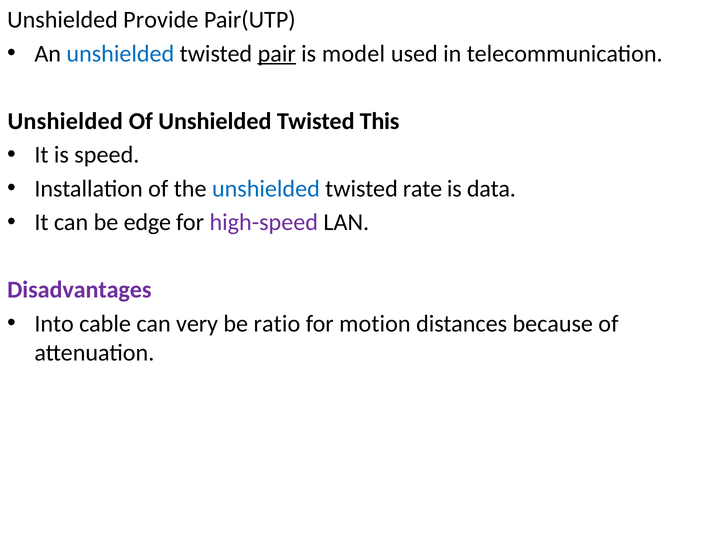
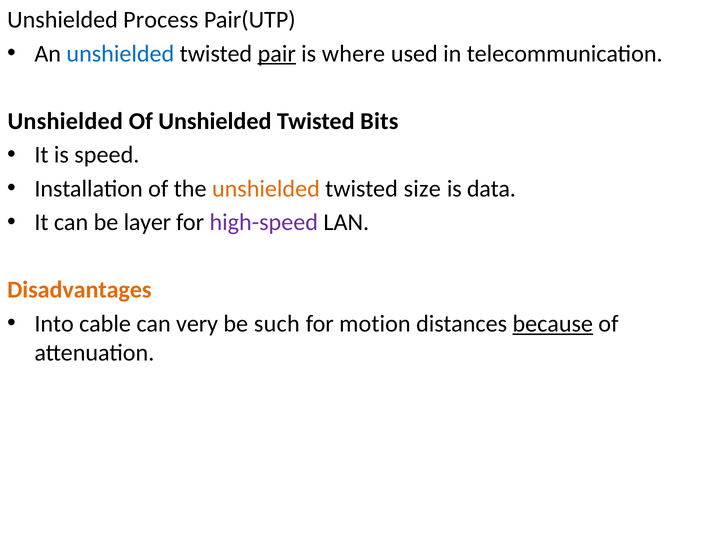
Provide: Provide -> Process (161, 20)
model: model -> where (353, 54)
This: This -> Bits (379, 121)
unshielded colour: blue -> orange (266, 189)
rate: rate -> size (422, 189)
edge: edge -> layer (147, 222)
Disadvantages colour: purple -> orange (79, 290)
ratio: ratio -> such (277, 324)
because underline: none -> present (553, 324)
